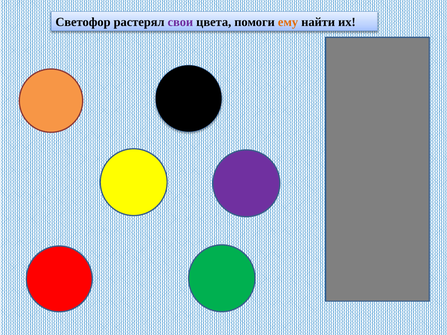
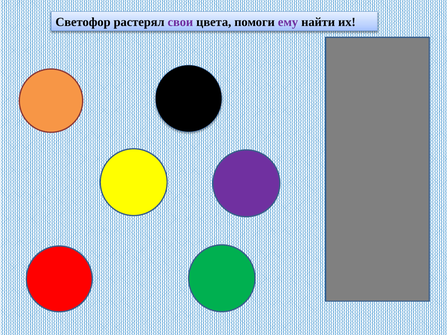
ему colour: orange -> purple (288, 22)
